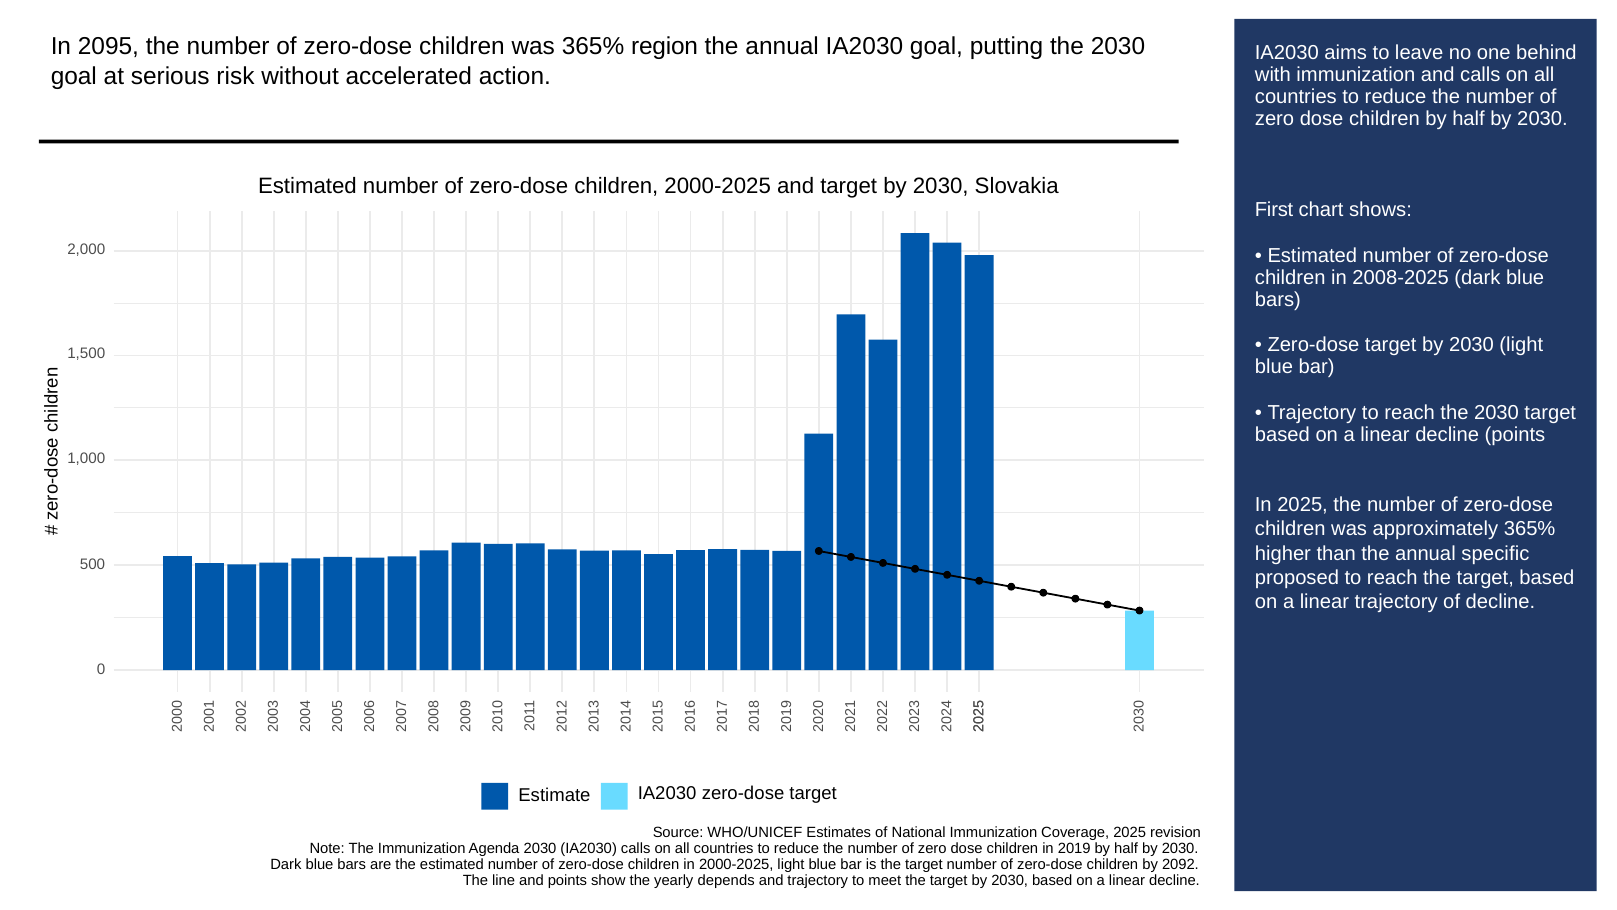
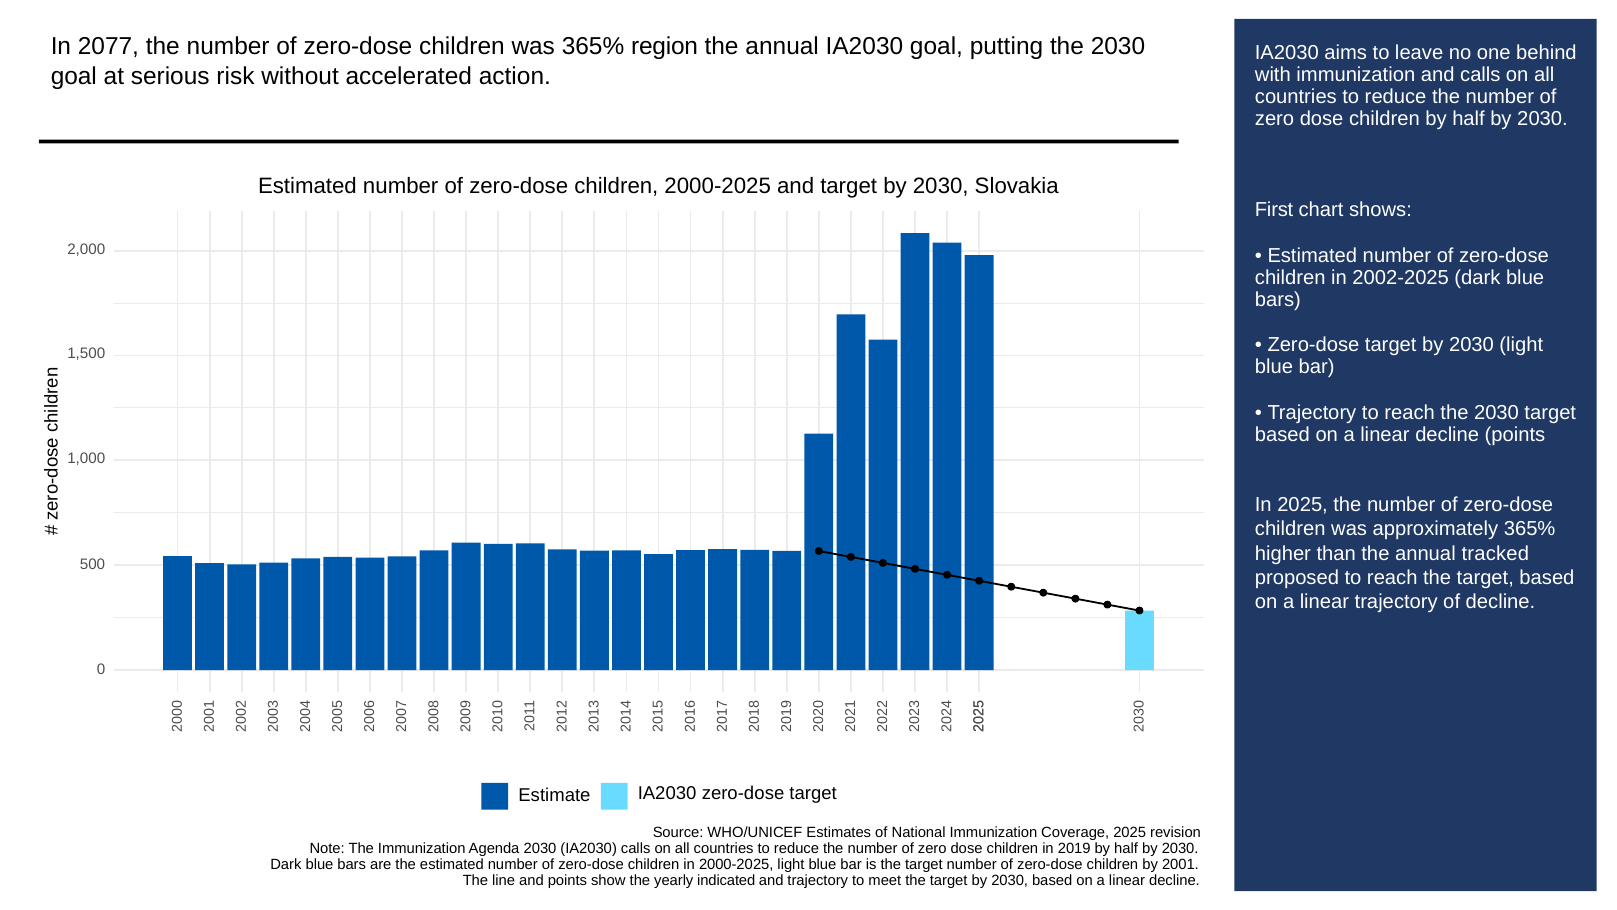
2095: 2095 -> 2077 (108, 47)
2008-2025: 2008-2025 -> 2002-2025 (1401, 278)
specific: specific -> tracked (1495, 553)
2092: 2092 -> 2001 (1180, 864)
depends: depends -> indicated (726, 880)
